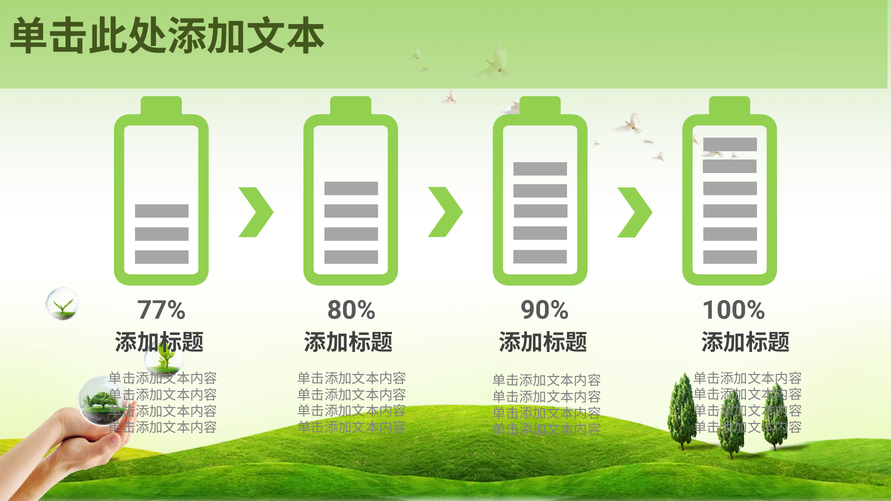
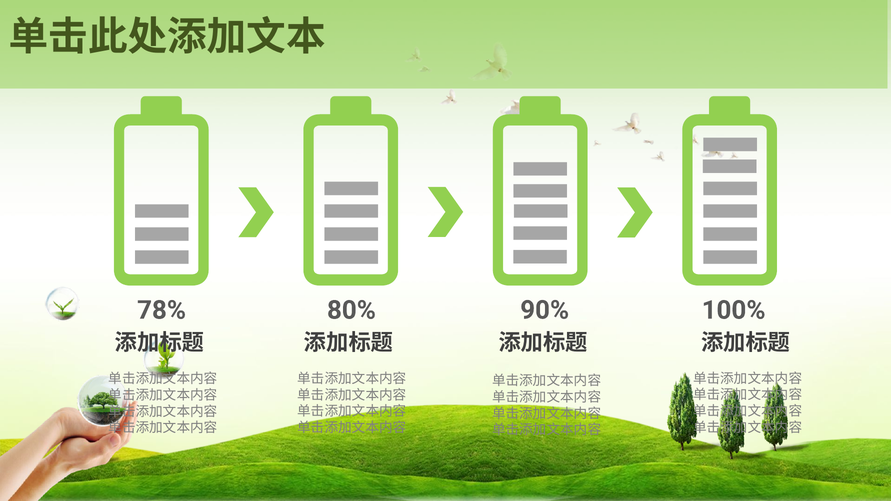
77%: 77% -> 78% (162, 310)
